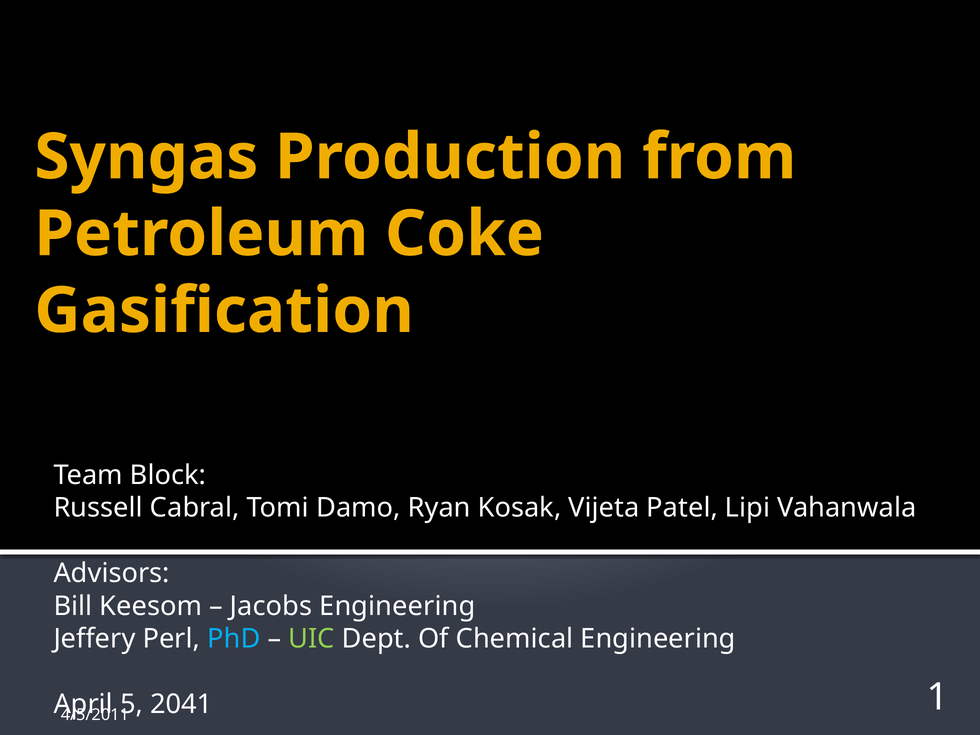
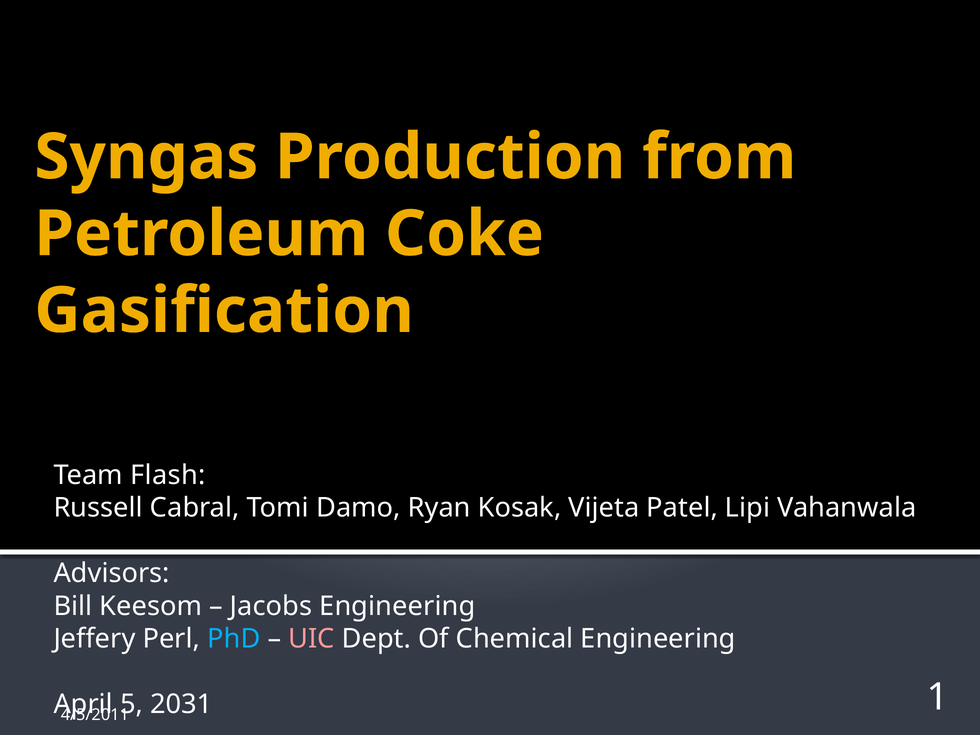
Block: Block -> Flash (168, 475)
UIC colour: light green -> pink (311, 639)
2041: 2041 -> 2031 (181, 704)
